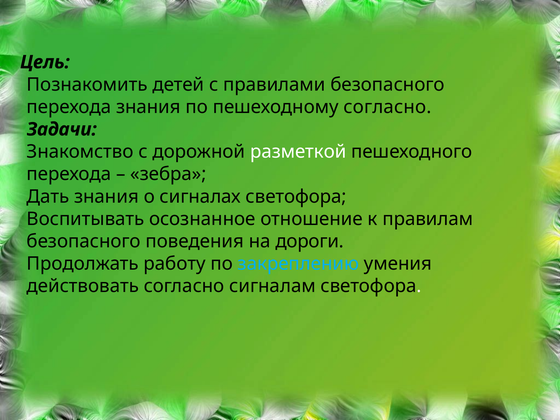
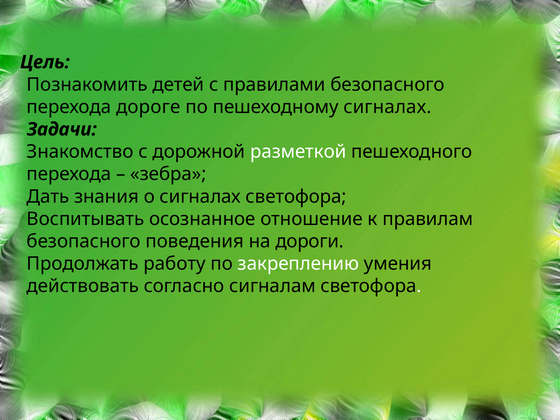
перехода знания: знания -> дороге (148, 107)
пешеходному согласно: согласно -> сигналах (387, 107)
закреплению colour: light blue -> white (298, 264)
